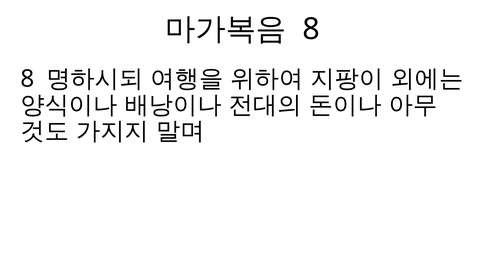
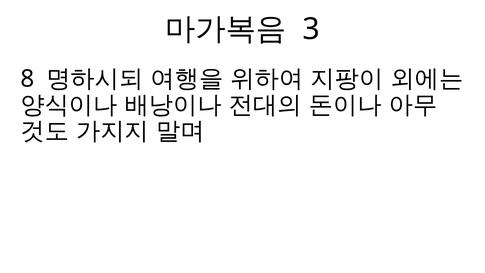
8: 8 -> 3 (311, 29)
